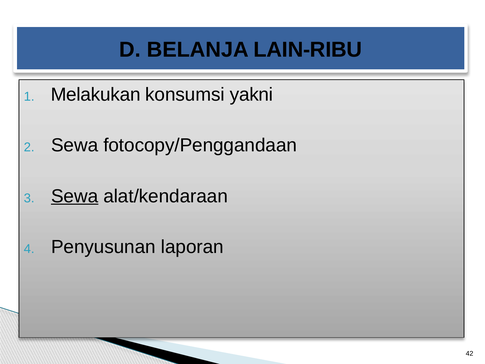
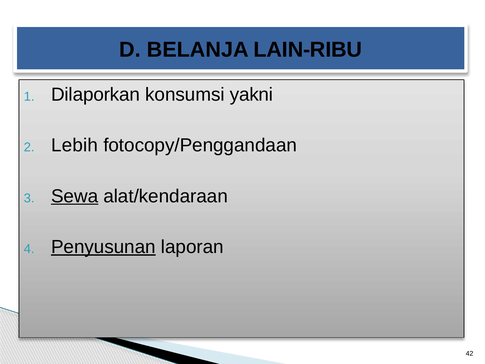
Melakukan: Melakukan -> Dilaporkan (96, 95)
Sewa: Sewa -> Lebih (75, 145)
Penyusunan underline: none -> present (103, 247)
